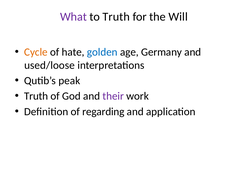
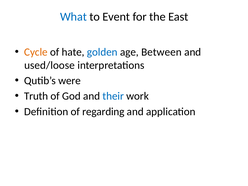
What colour: purple -> blue (73, 17)
to Truth: Truth -> Event (116, 17)
Will: Will -> East (178, 17)
Germany: Germany -> Between (161, 52)
peak: peak -> were (69, 81)
their colour: purple -> blue (113, 96)
